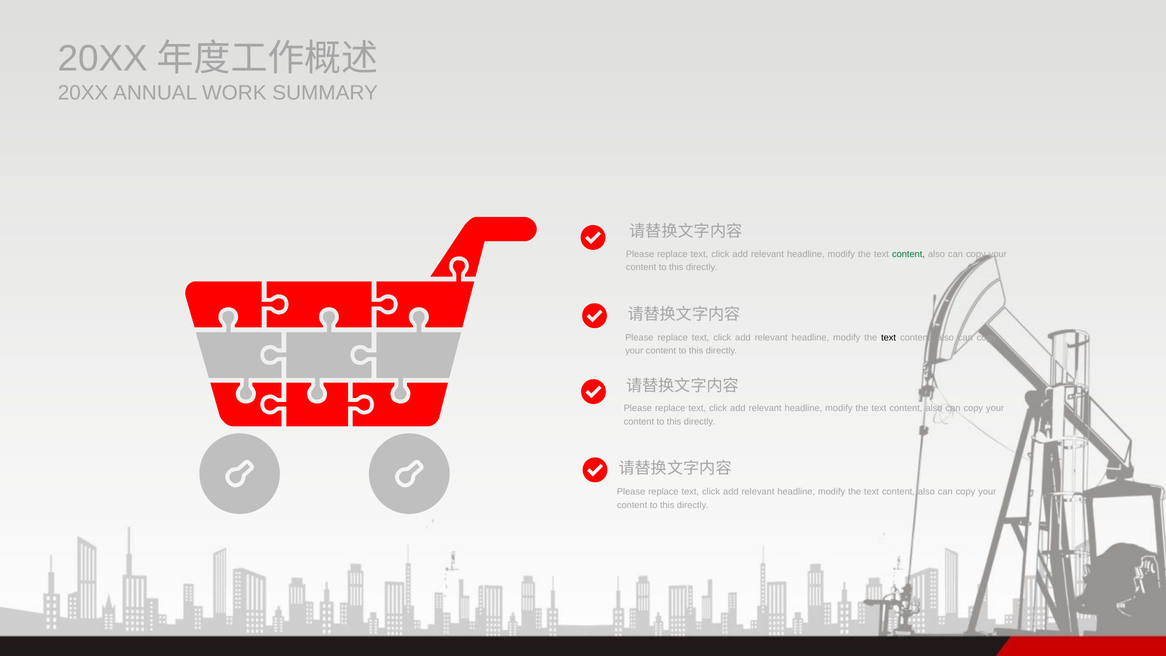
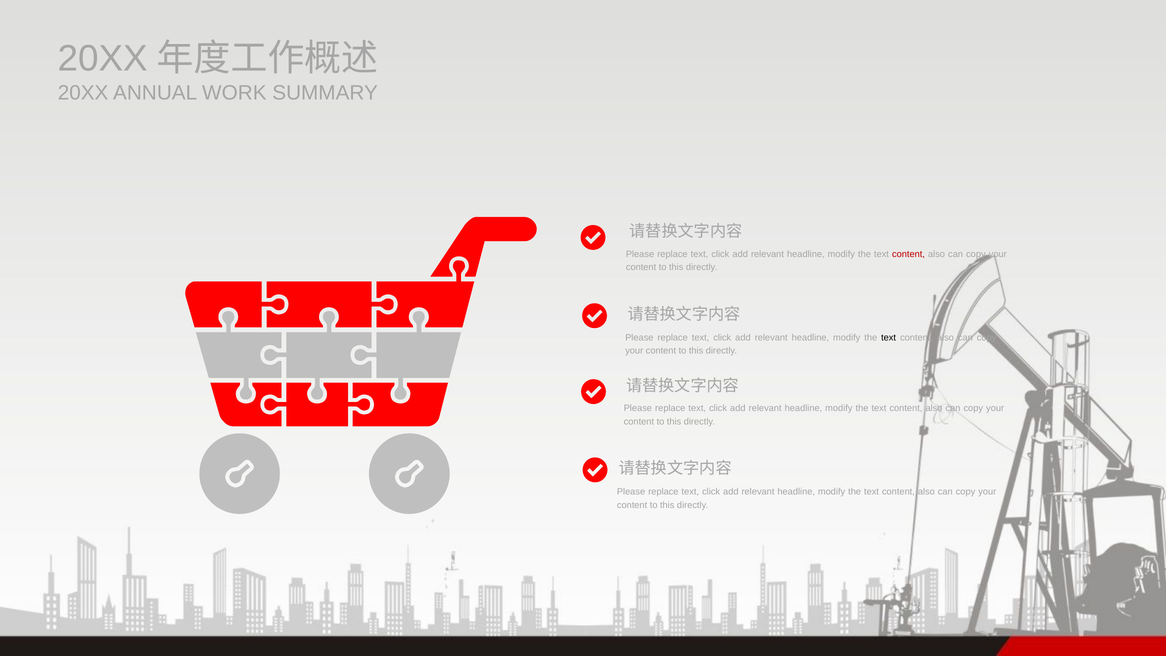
content colour: green -> red (908, 254)
